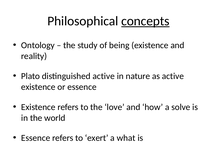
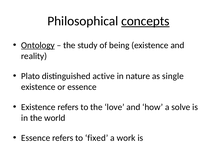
Ontology underline: none -> present (38, 45)
as active: active -> single (173, 76)
exert: exert -> fixed (97, 138)
what: what -> work (126, 138)
